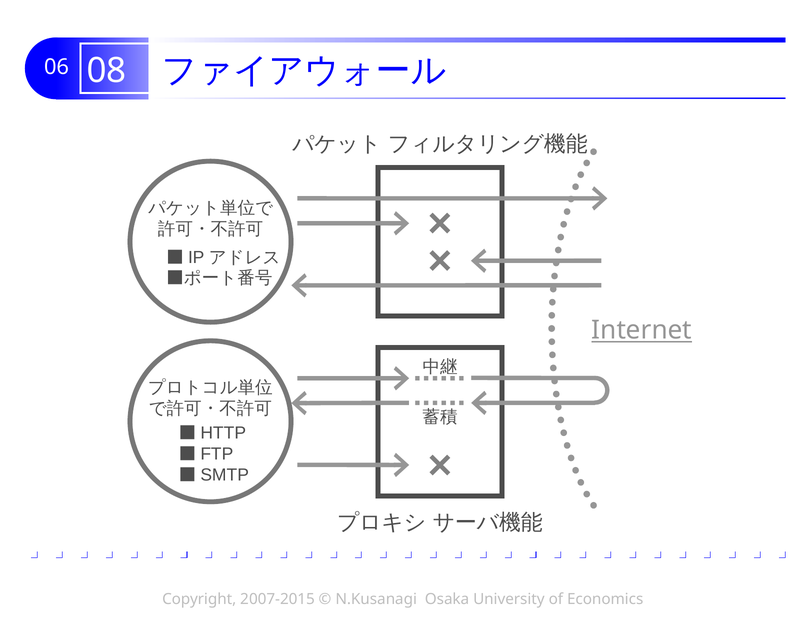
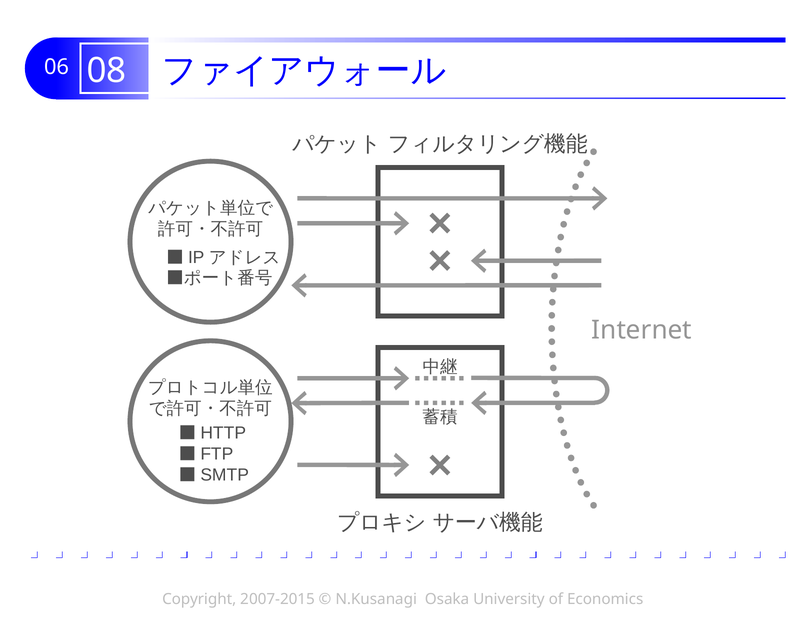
Internet underline: present -> none (642, 330)
